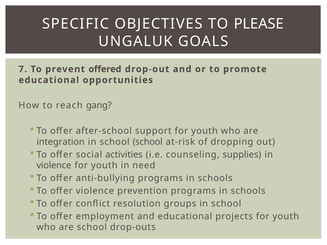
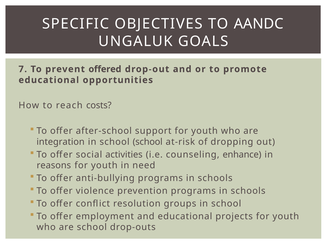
PLEASE: PLEASE -> AANDC (259, 24)
gang: gang -> costs (99, 106)
supplies: supplies -> enhance (242, 155)
violence: violence -> reasons (54, 166)
